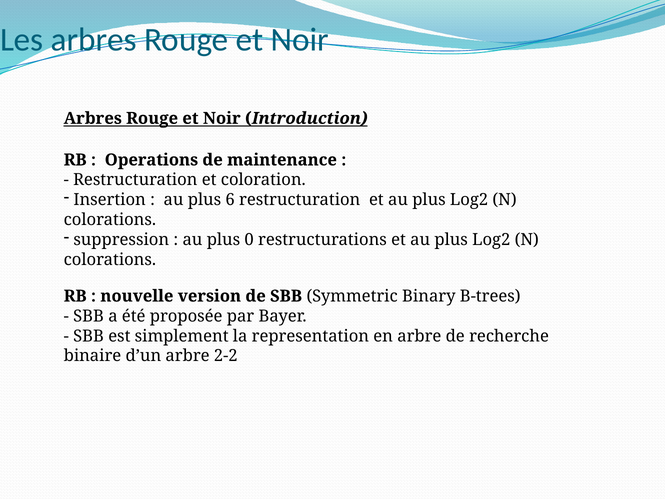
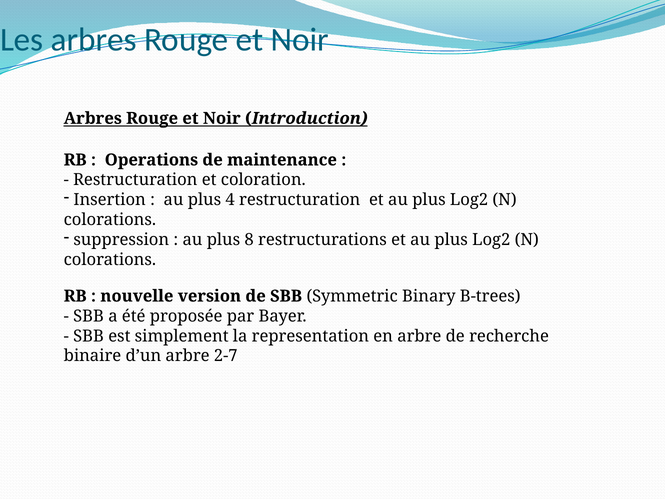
6: 6 -> 4 (230, 200)
0: 0 -> 8 (249, 240)
2-2: 2-2 -> 2-7 (226, 356)
